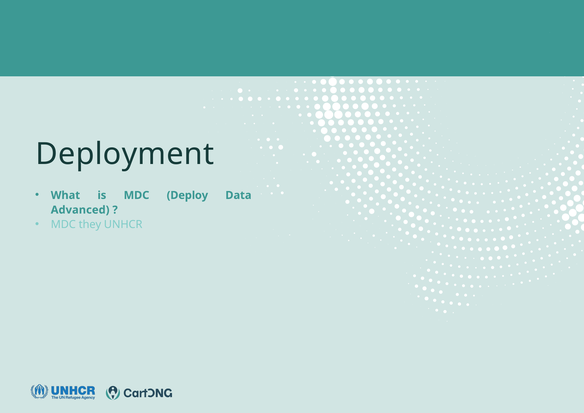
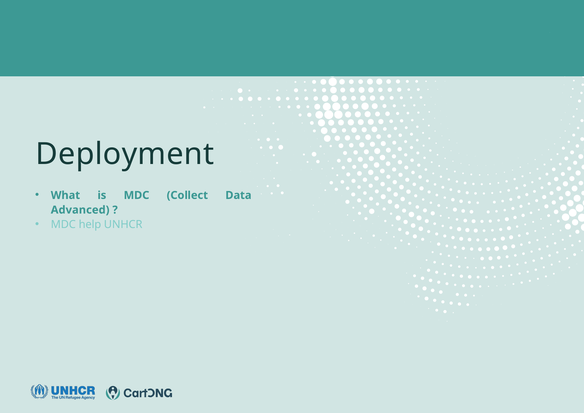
Deploy: Deploy -> Collect (187, 195)
they: they -> help (90, 225)
